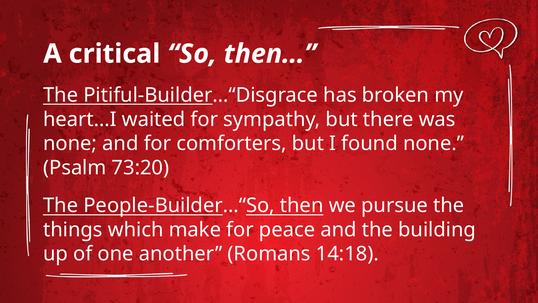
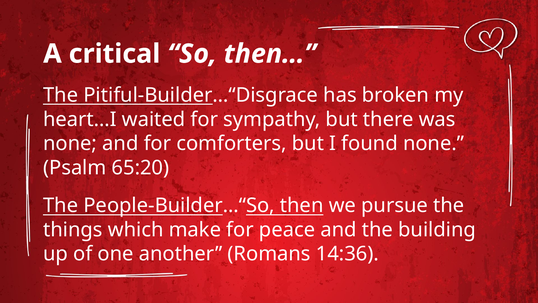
73:20: 73:20 -> 65:20 (140, 168)
14:18: 14:18 -> 14:36 (347, 254)
